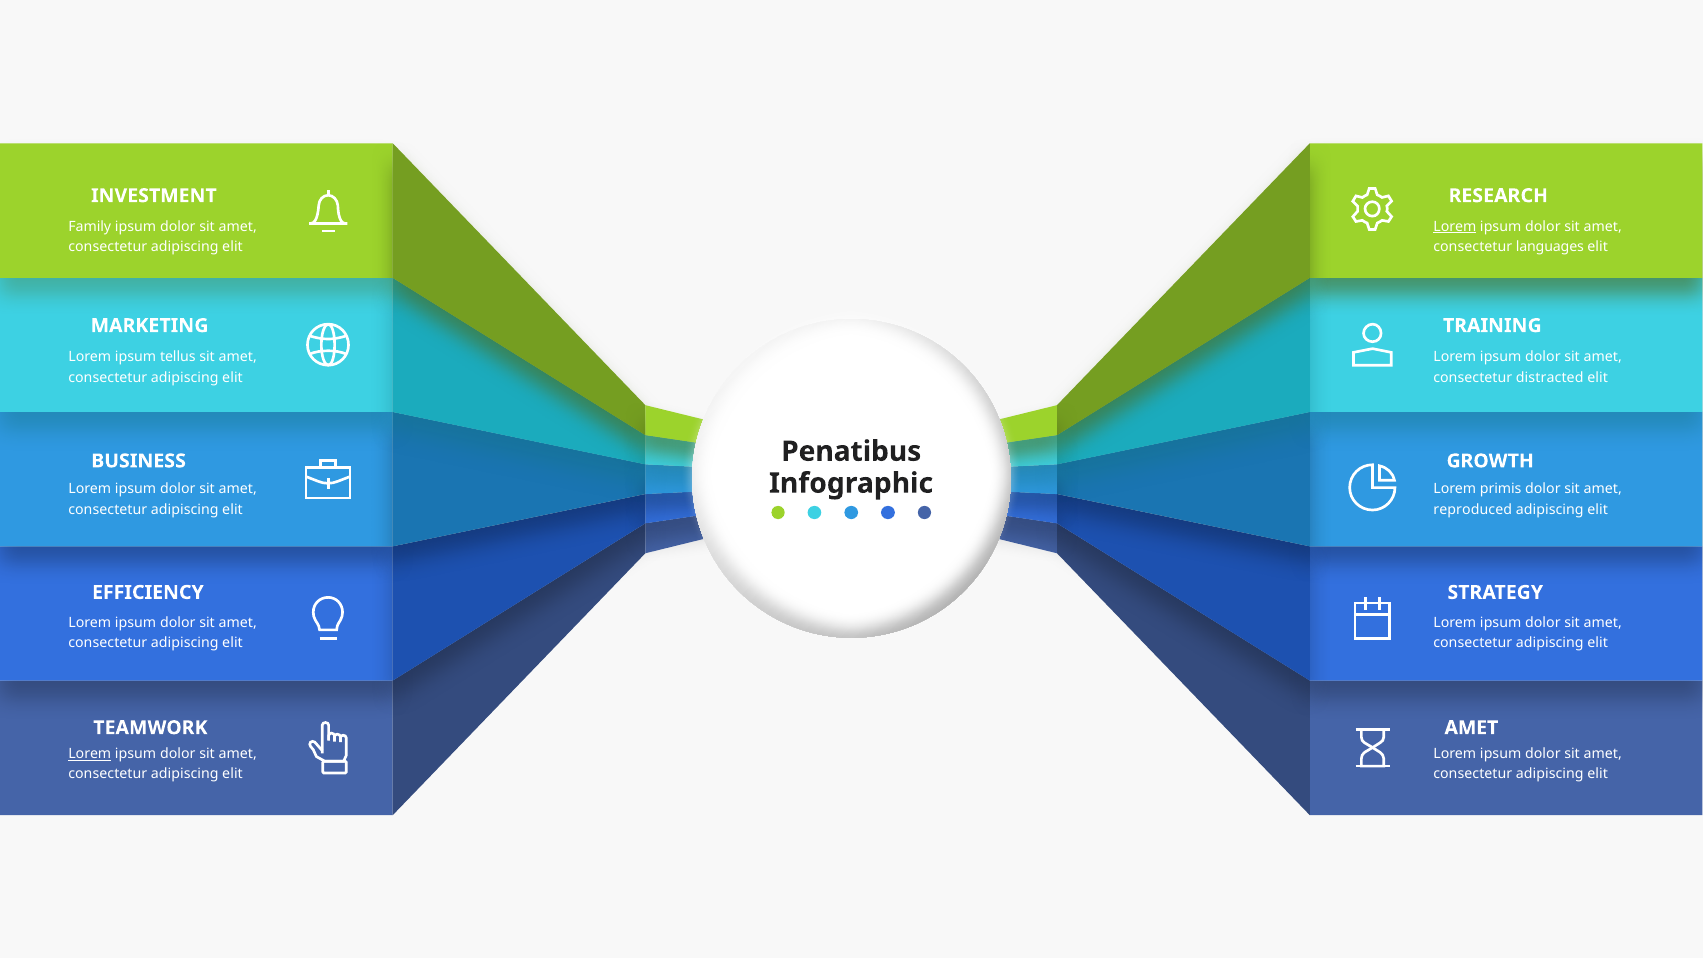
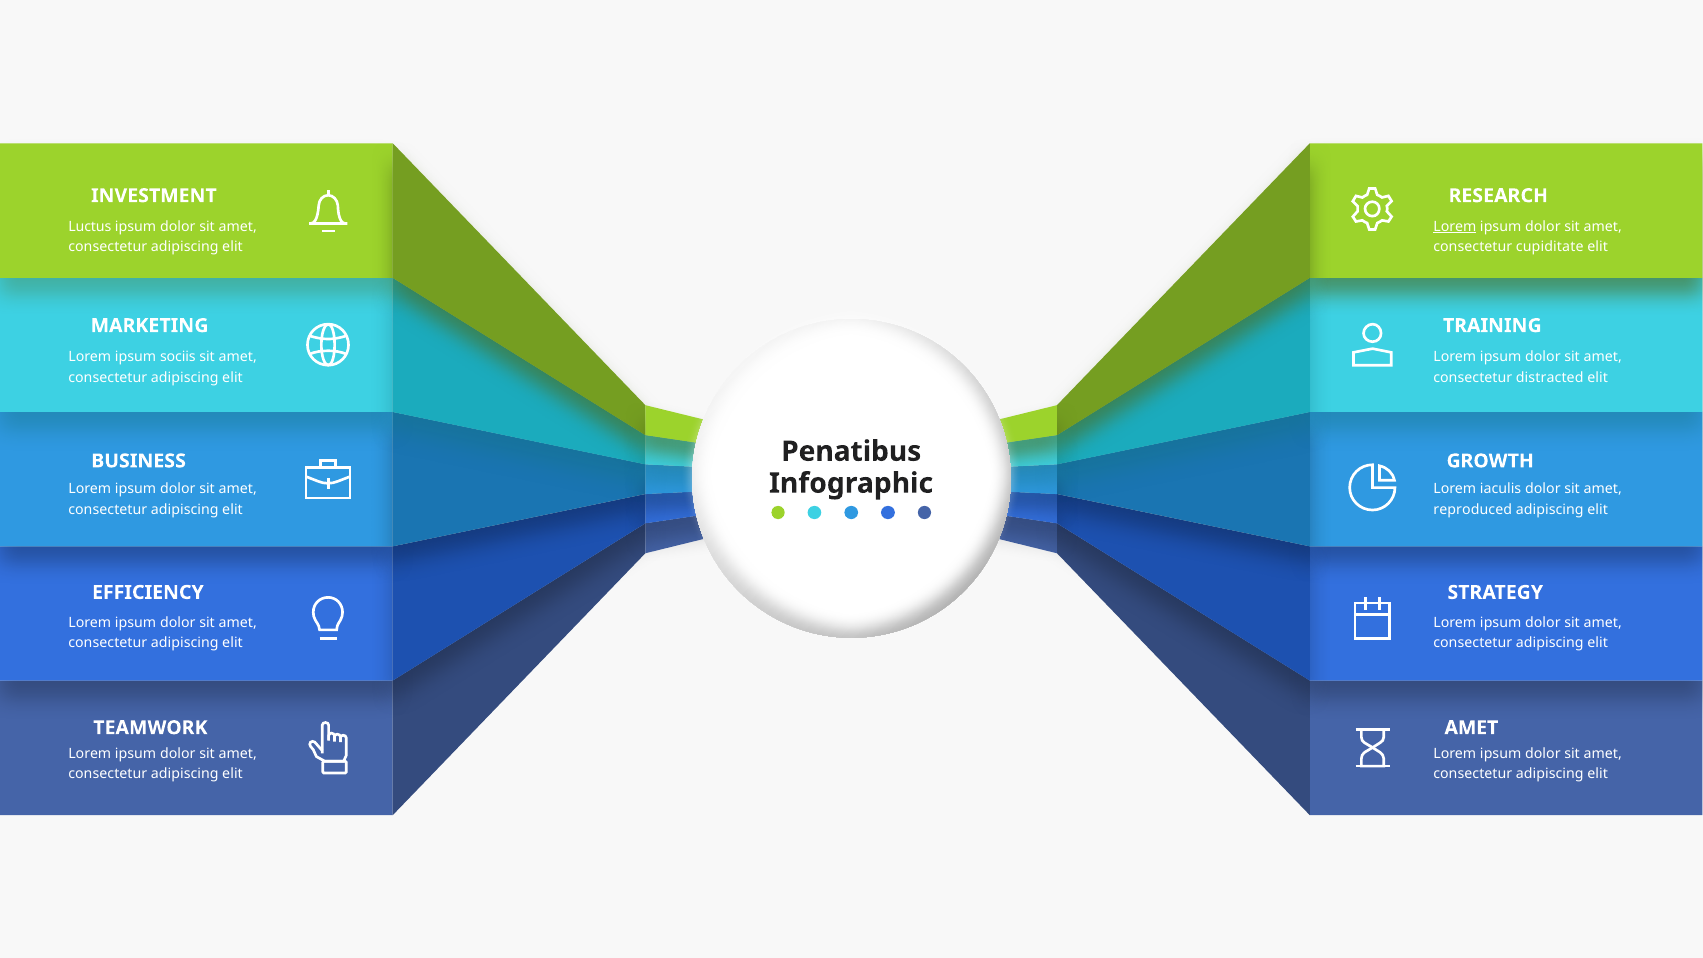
Family: Family -> Luctus (90, 227)
languages: languages -> cupiditate (1550, 247)
tellus: tellus -> sociis (178, 357)
primis: primis -> iaculis (1501, 489)
Lorem underline: present -> none (90, 754)
